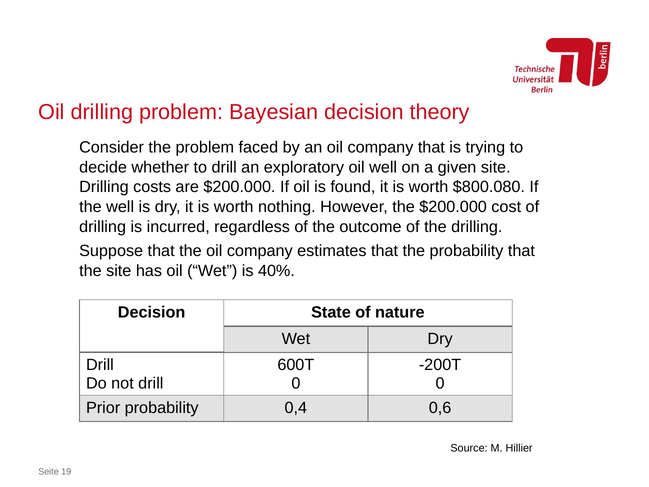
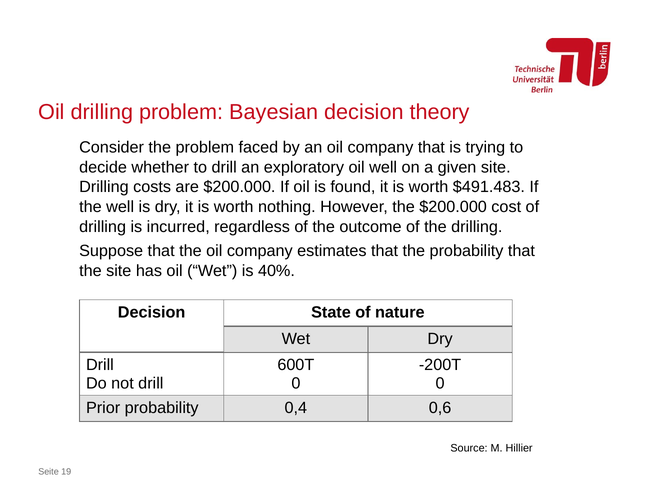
$800.080: $800.080 -> $491.483 (489, 187)
